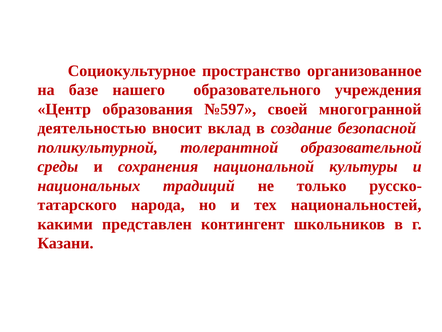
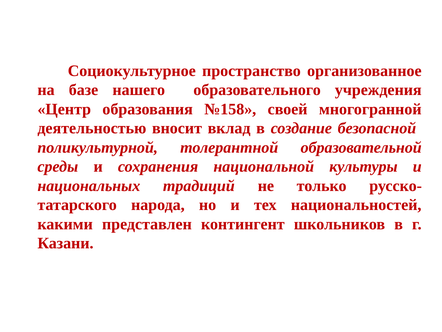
№597: №597 -> №158 (230, 109)
